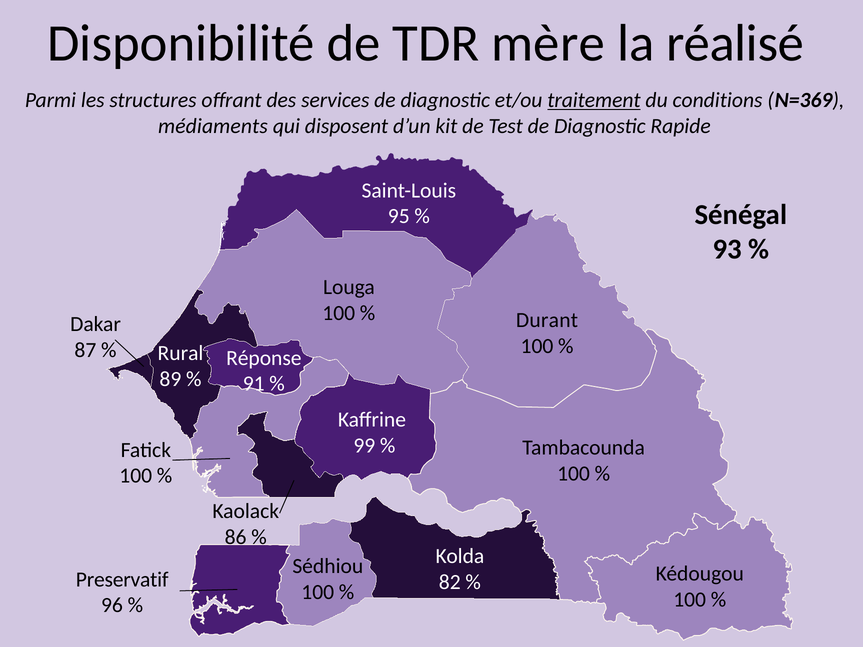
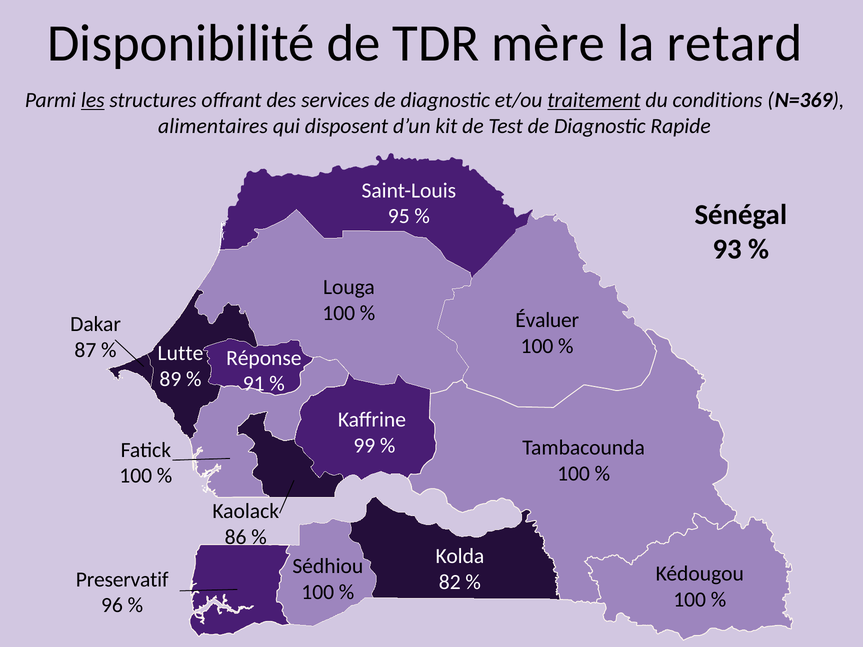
réalisé: réalisé -> retard (734, 43)
les underline: none -> present (93, 100)
médiaments: médiaments -> alimentaires (213, 126)
Durant: Durant -> Évaluer (547, 320)
Rural: Rural -> Lutte (180, 353)
